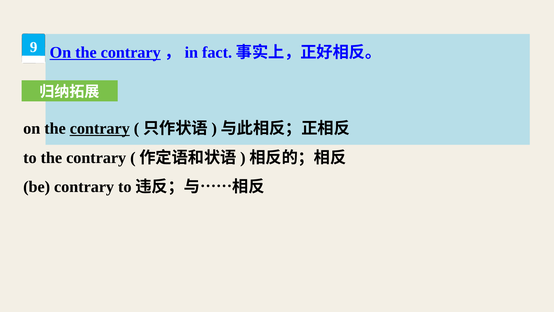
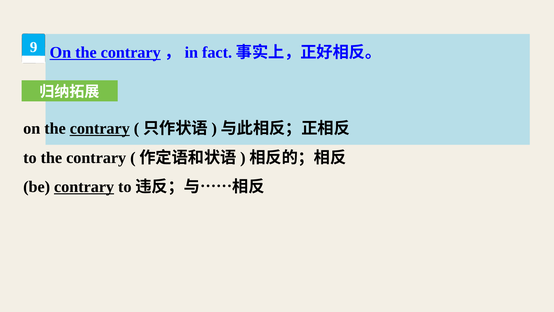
contrary underline: none -> present (84, 187)
